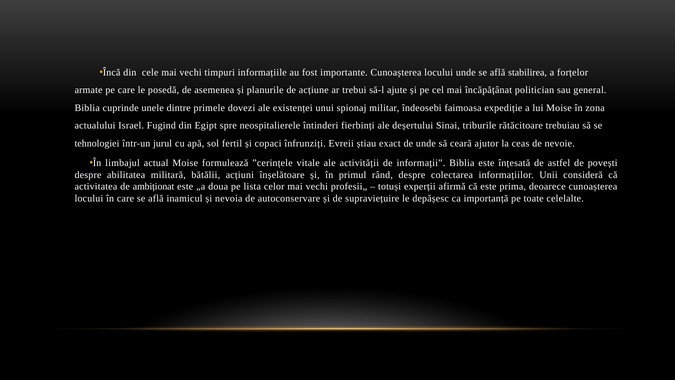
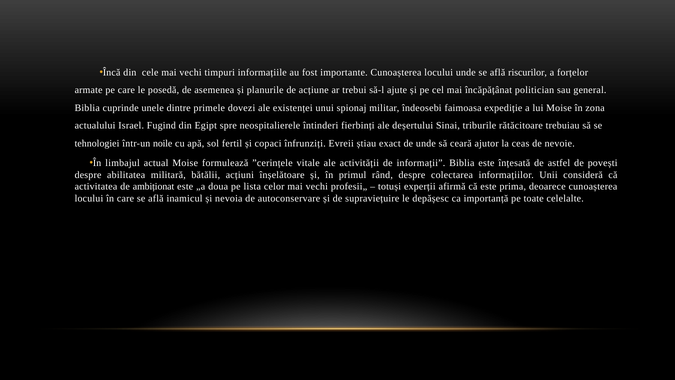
stabilirea: stabilirea -> riscurilor (528, 72)
jurul: jurul -> noile (163, 143)
